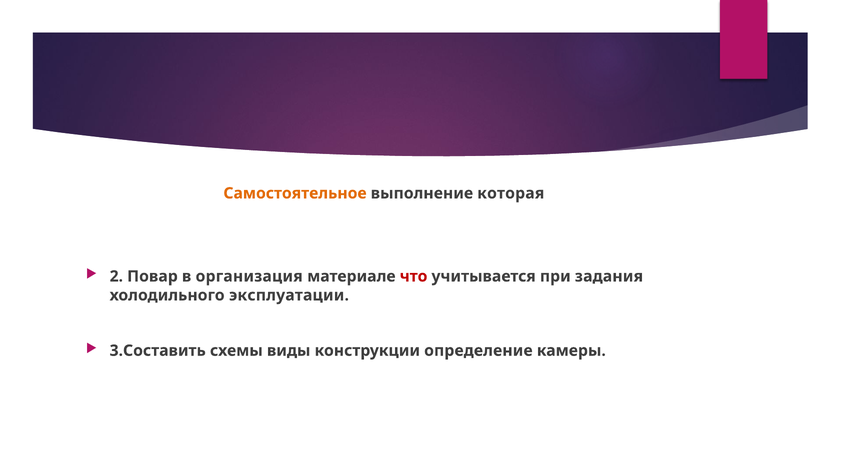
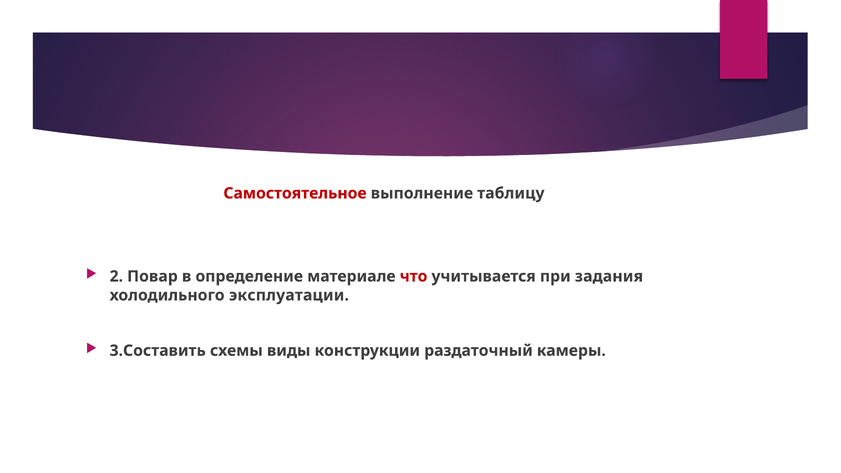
Самостоятельное colour: orange -> red (295, 193)
которая: которая -> таблицу (511, 193)
организация: организация -> определение (249, 276)
определение: определение -> раздаточный (478, 351)
